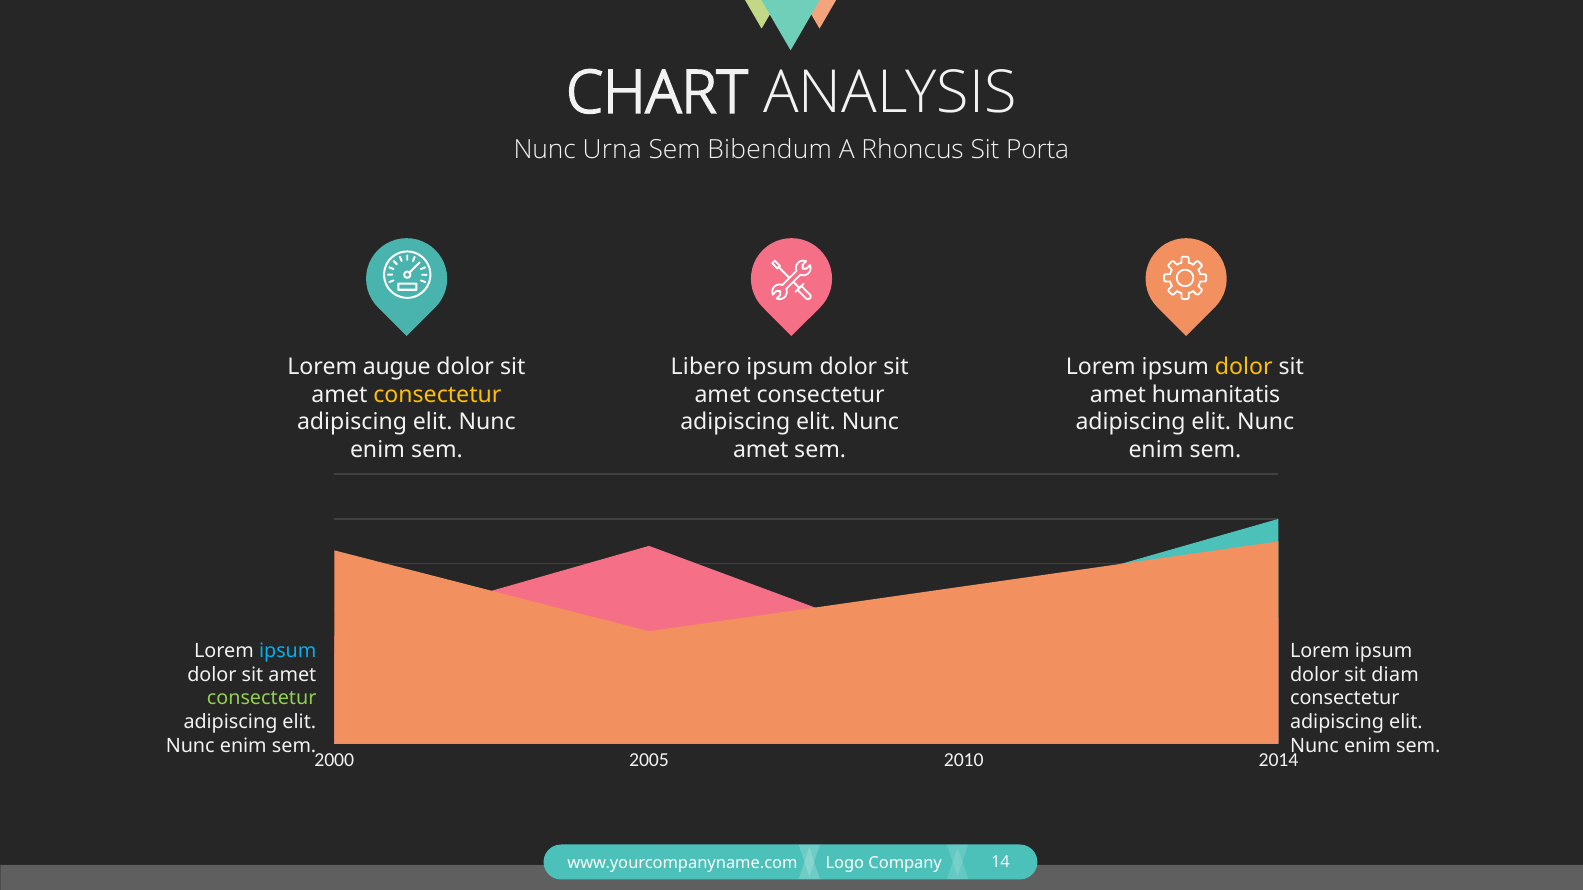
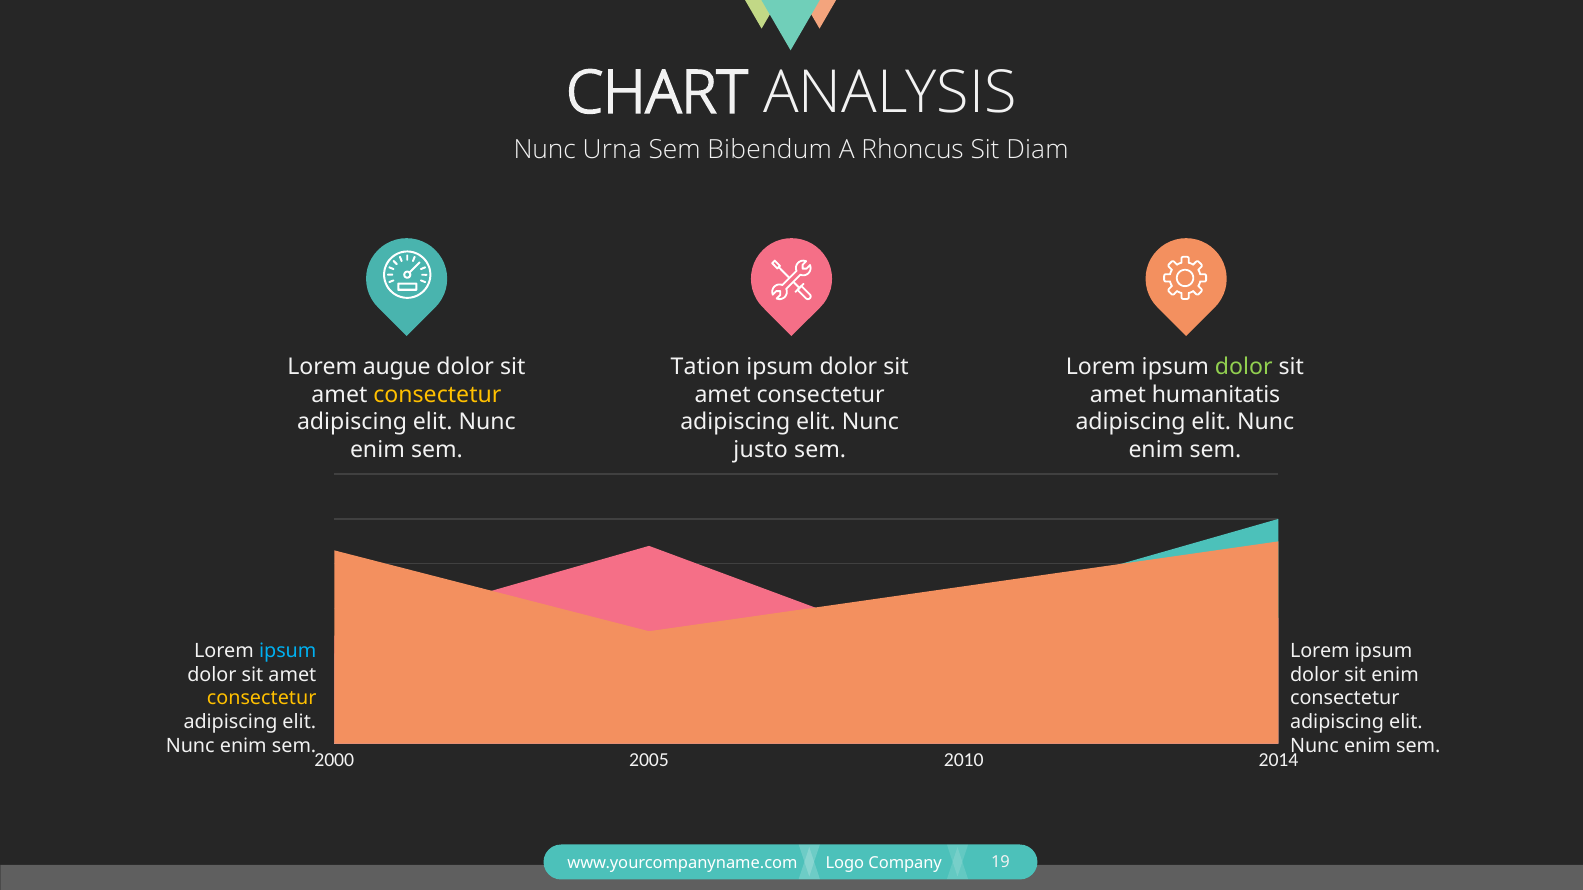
Porta: Porta -> Diam (1037, 150)
Libero: Libero -> Tation (705, 367)
dolor colour: yellow -> light green (1244, 367)
amet: amet -> justo (761, 450)
sit diam: diam -> enim (1395, 675)
consectetur colour: light green -> yellow (262, 699)
14: 14 -> 19 (1000, 862)
